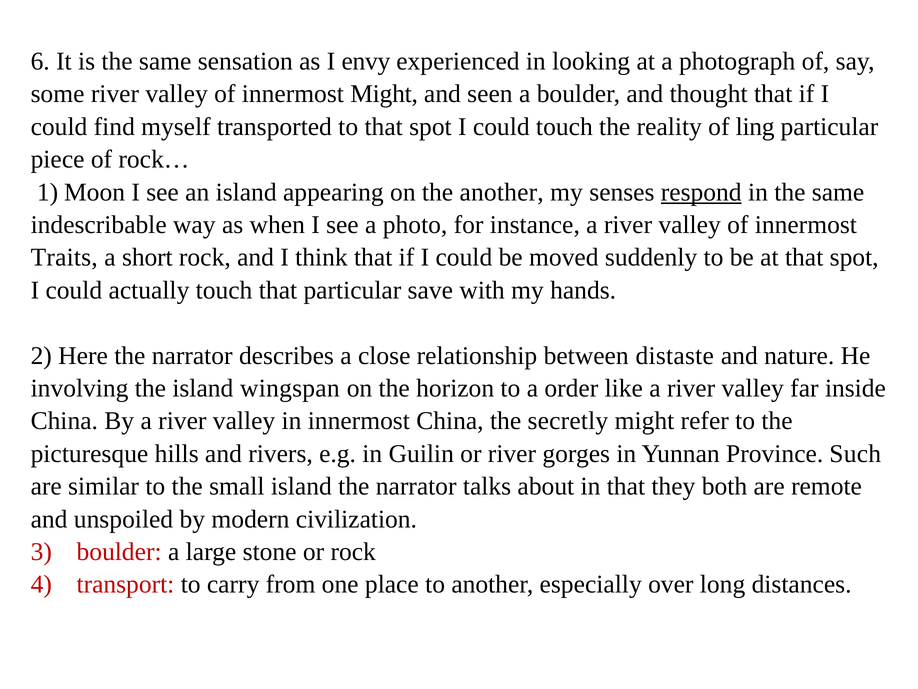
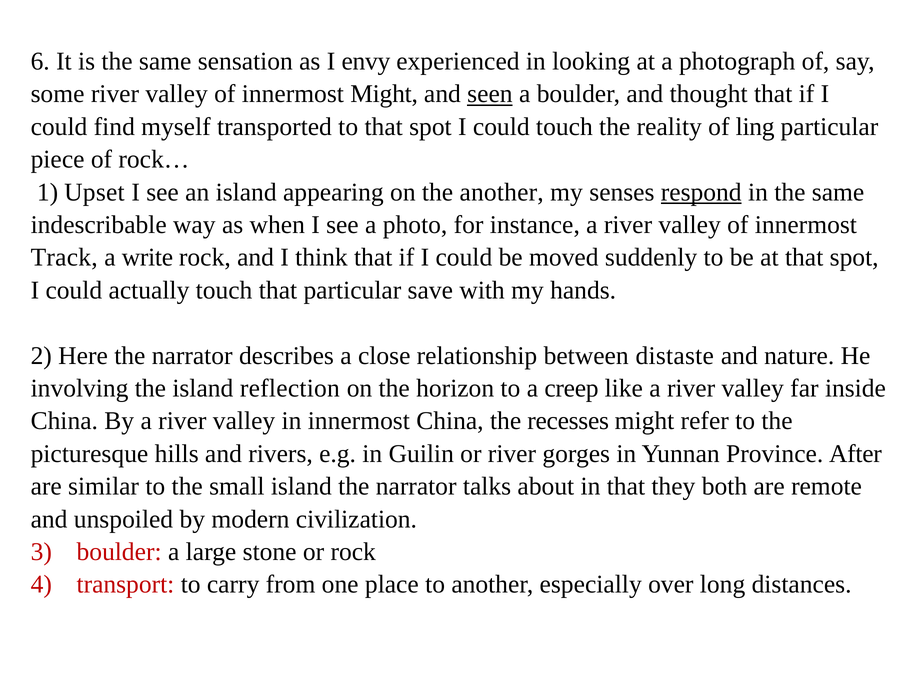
seen underline: none -> present (490, 94)
Moon: Moon -> Upset (94, 192)
Traits: Traits -> Track (64, 257)
short: short -> write (147, 257)
wingspan: wingspan -> reflection (290, 388)
order: order -> creep (572, 388)
secretly: secretly -> recesses (568, 421)
Such: Such -> After (855, 453)
